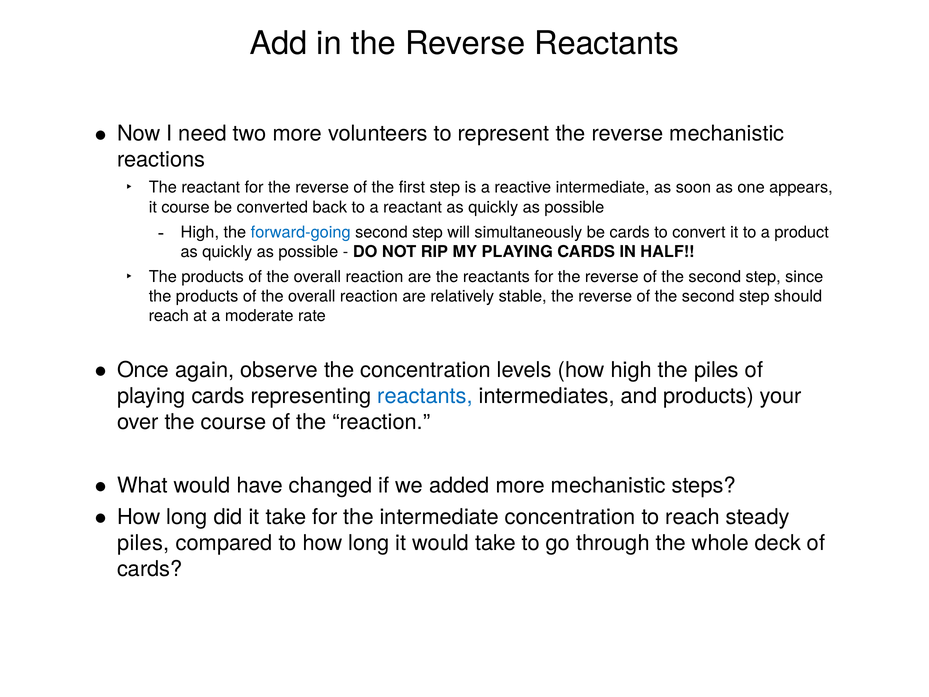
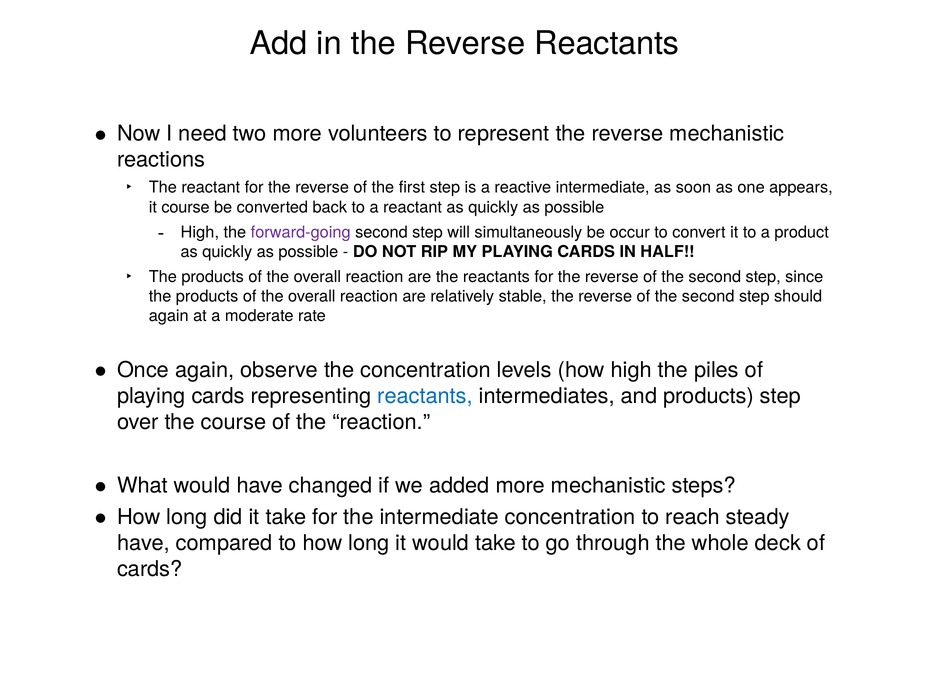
forward-going colour: blue -> purple (301, 232)
be cards: cards -> occur (630, 232)
reach: reach -> again (169, 316)
products your: your -> step (780, 396)
piles: piles -> have (143, 543)
